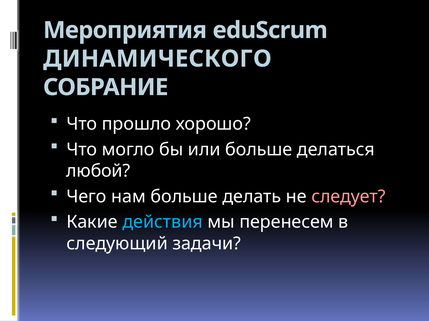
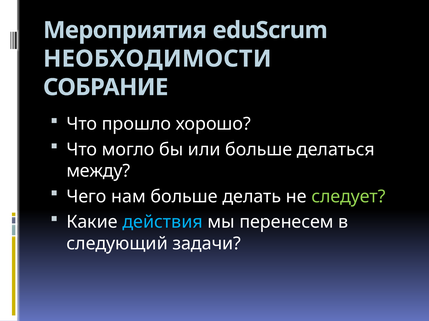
ДИНАМИЧЕСКОГО: ДИНАМИЧЕСКОГО -> НЕОБХОДИМОСТИ (157, 59)
любой: любой -> между (98, 171)
следует colour: pink -> light green (348, 197)
